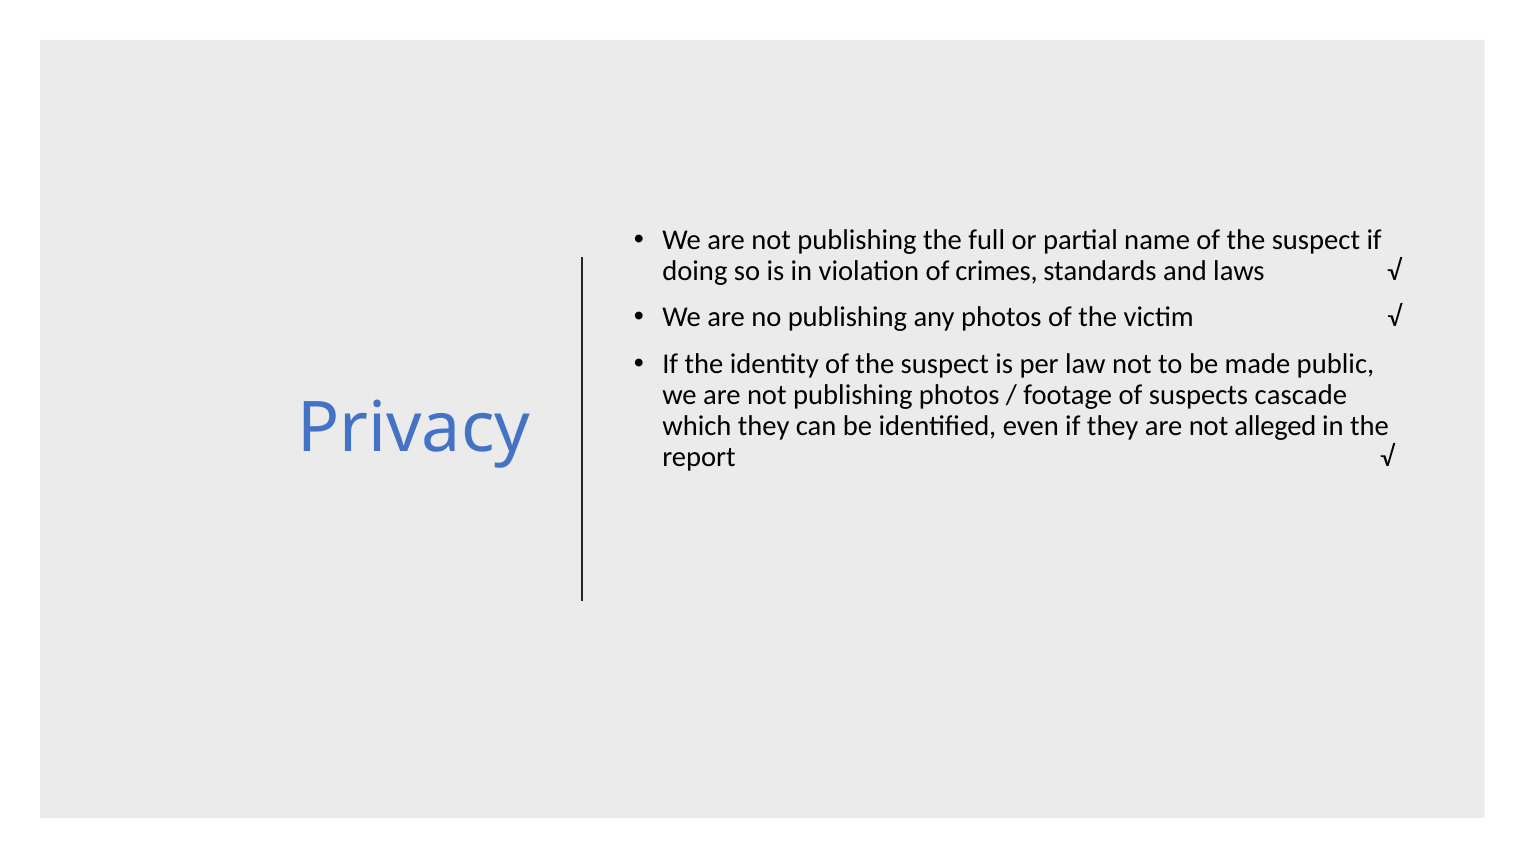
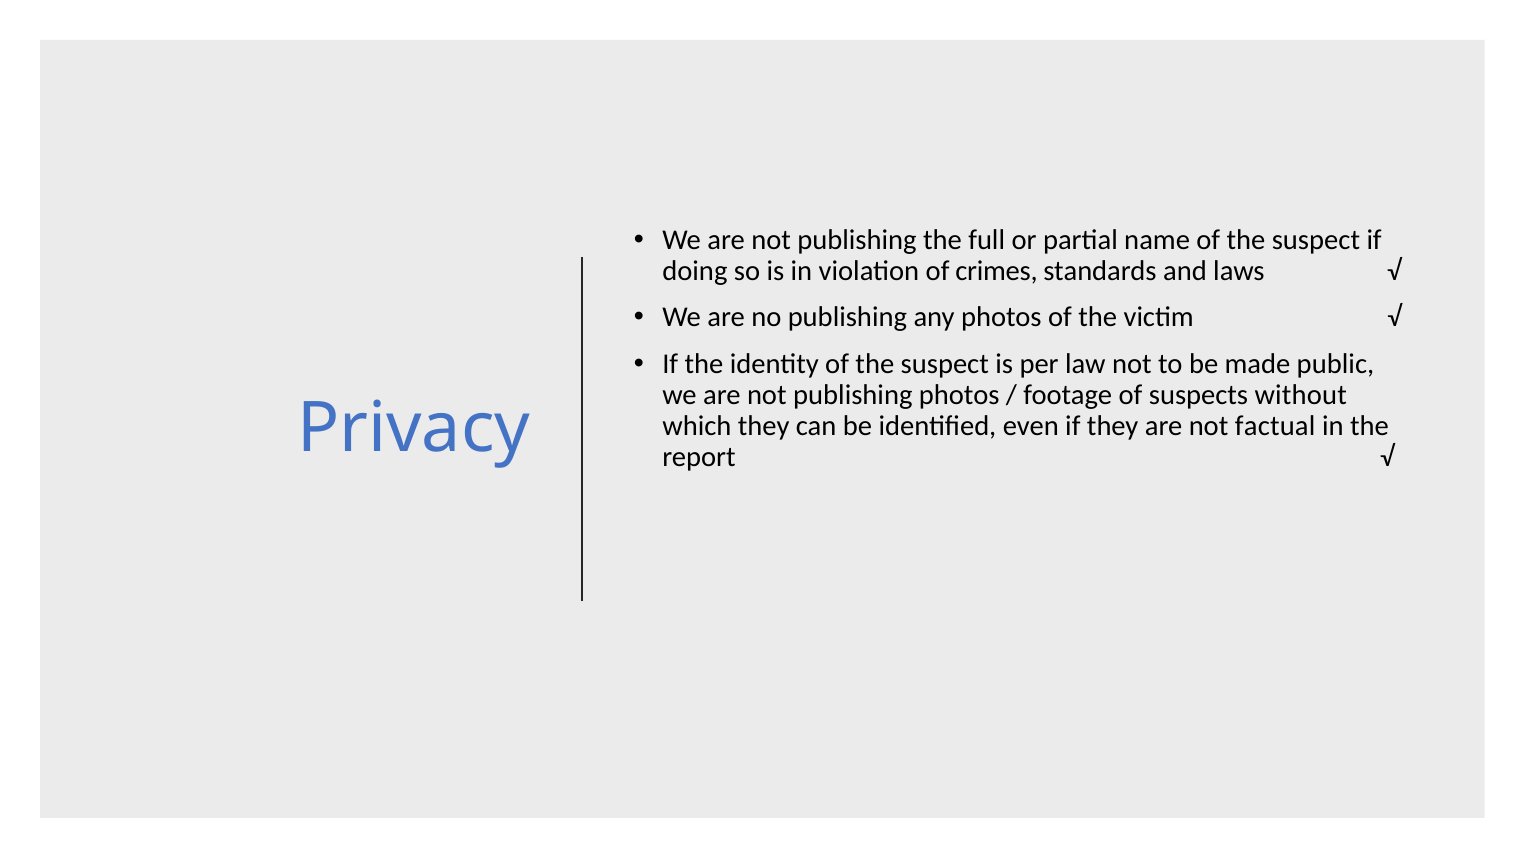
cascade: cascade -> without (1301, 395)
alleged: alleged -> factual (1275, 426)
